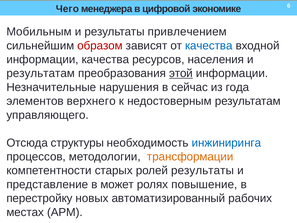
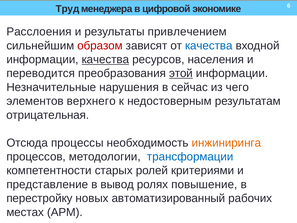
Чего: Чего -> Труд (67, 9)
Мобильным: Мобильным -> Расслоения (39, 32)
качества underline: none -> present (105, 59)
результатам: результатам -> переводится (41, 73)
года: года -> чего (237, 87)
управляющего: управляющего -> отрицательная (48, 115)
структуры: структуры -> процессы (77, 143)
инжиниринга colour: blue -> orange (226, 143)
трансформации colour: orange -> blue (190, 156)
ролей результаты: результаты -> критериями (203, 170)
может: может -> вывод (117, 184)
